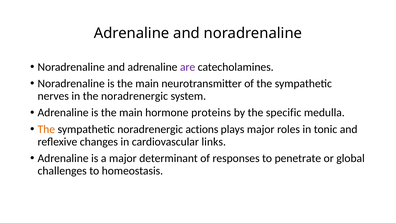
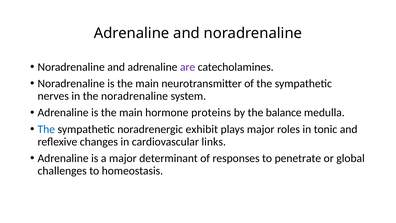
the noradrenergic: noradrenergic -> noradrenaline (134, 96)
specific: specific -> balance (284, 113)
The colour: orange -> blue (46, 129)
actions: actions -> exhibit (202, 129)
